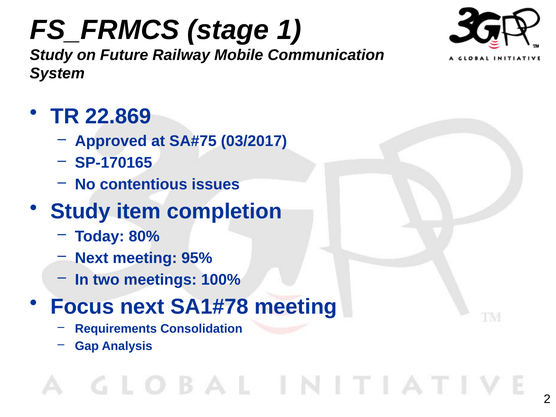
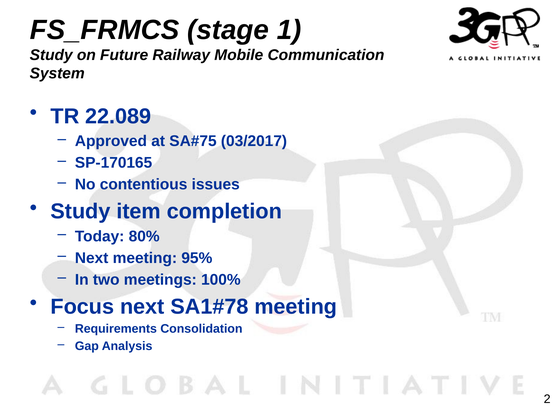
22.869: 22.869 -> 22.089 (118, 116)
